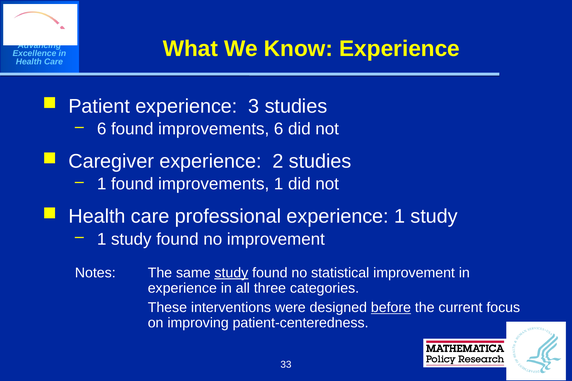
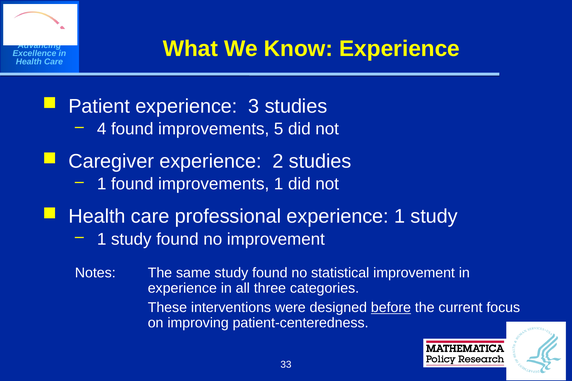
6: 6 -> 4 (102, 129)
improvements 6: 6 -> 5 (279, 129)
study underline: present -> none (231, 273)
